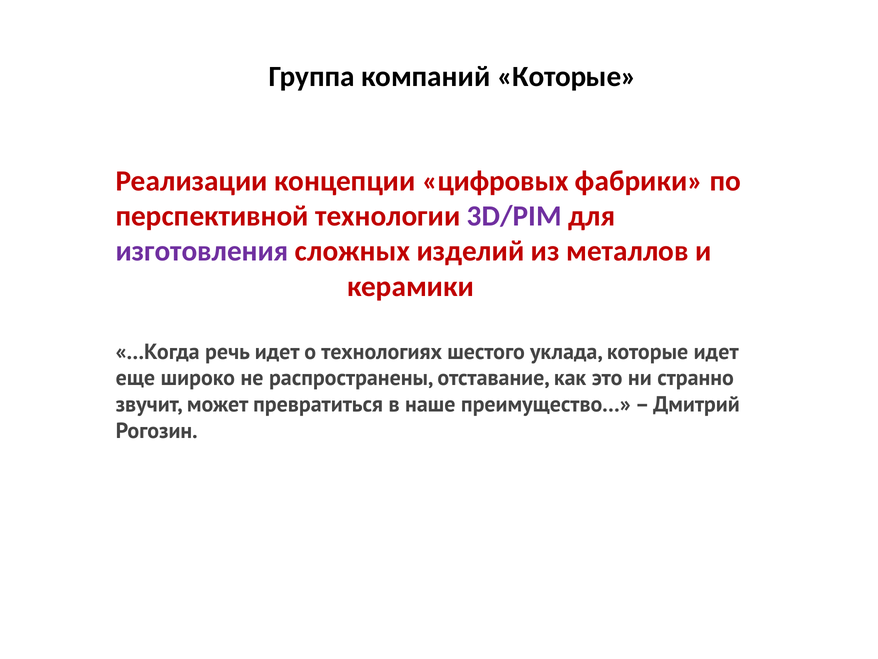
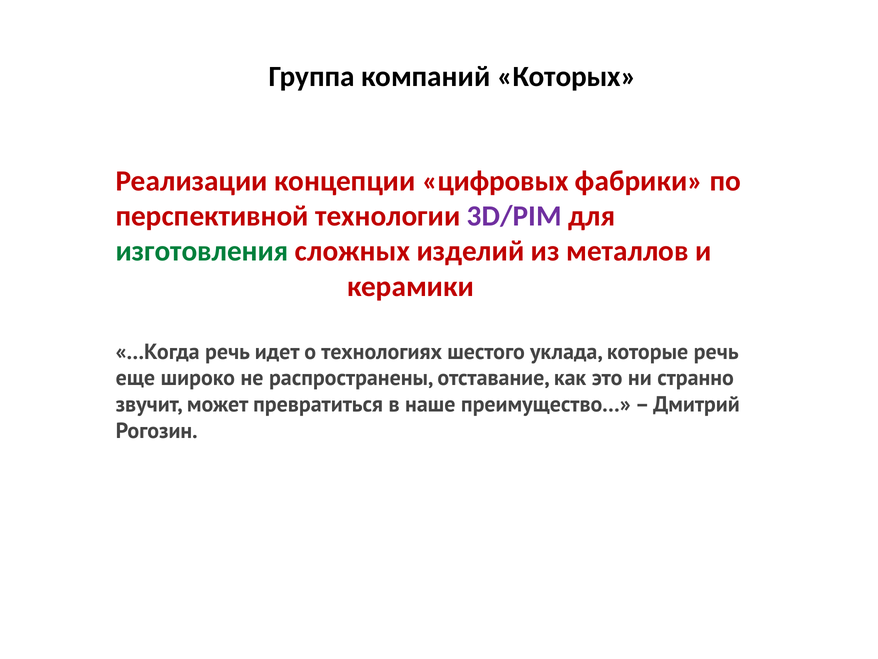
компаний Которые: Которые -> Которых (567, 77)
изготовления colour: purple -> green (202, 251)
которые идет: идет -> речь (716, 352)
